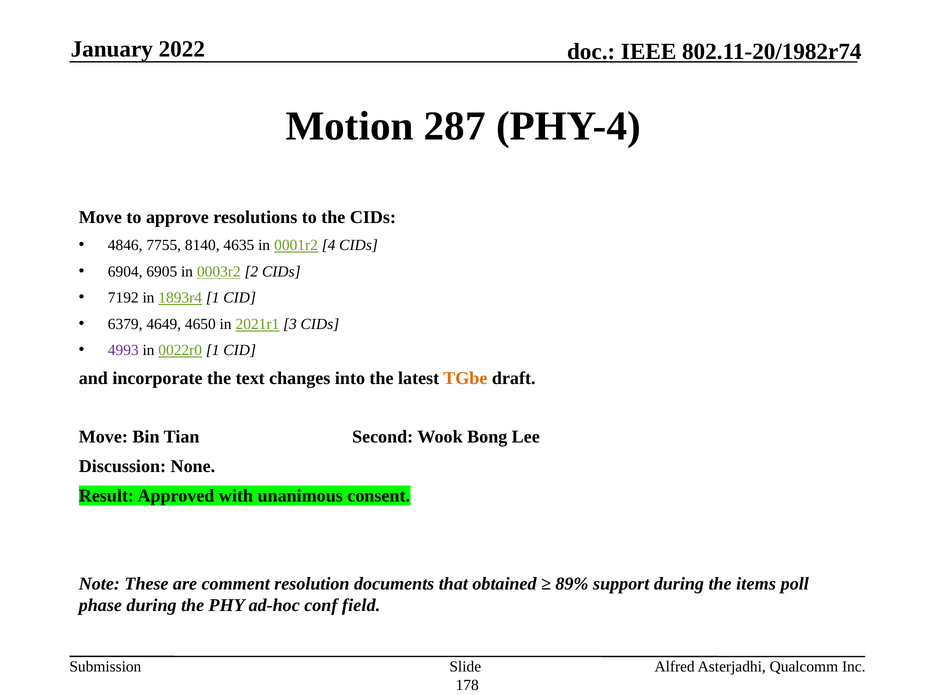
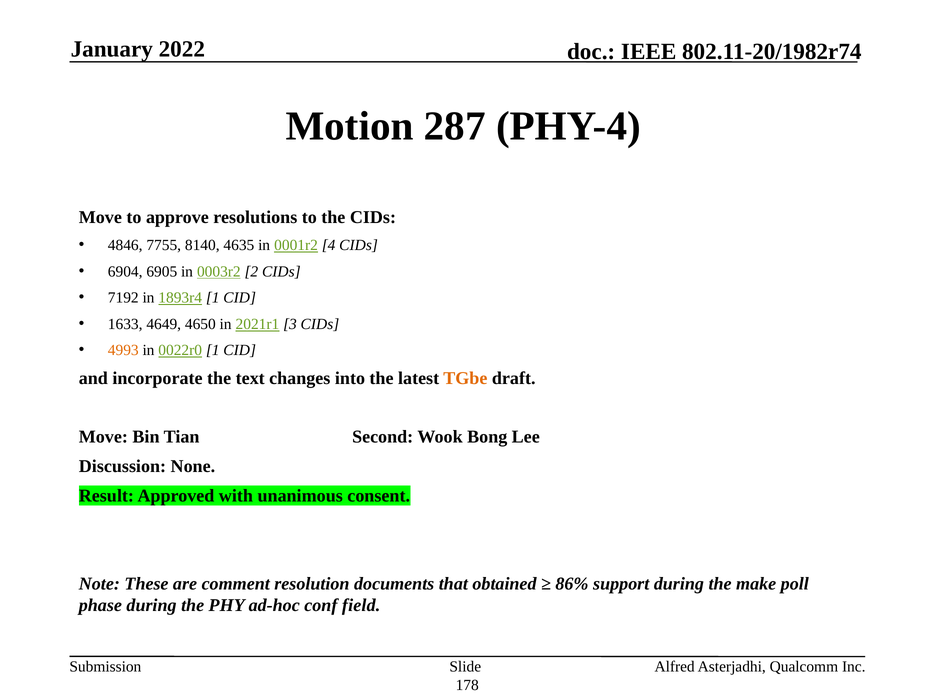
6379: 6379 -> 1633 (125, 324)
4993 colour: purple -> orange (123, 350)
89%: 89% -> 86% (572, 584)
items: items -> make (756, 584)
